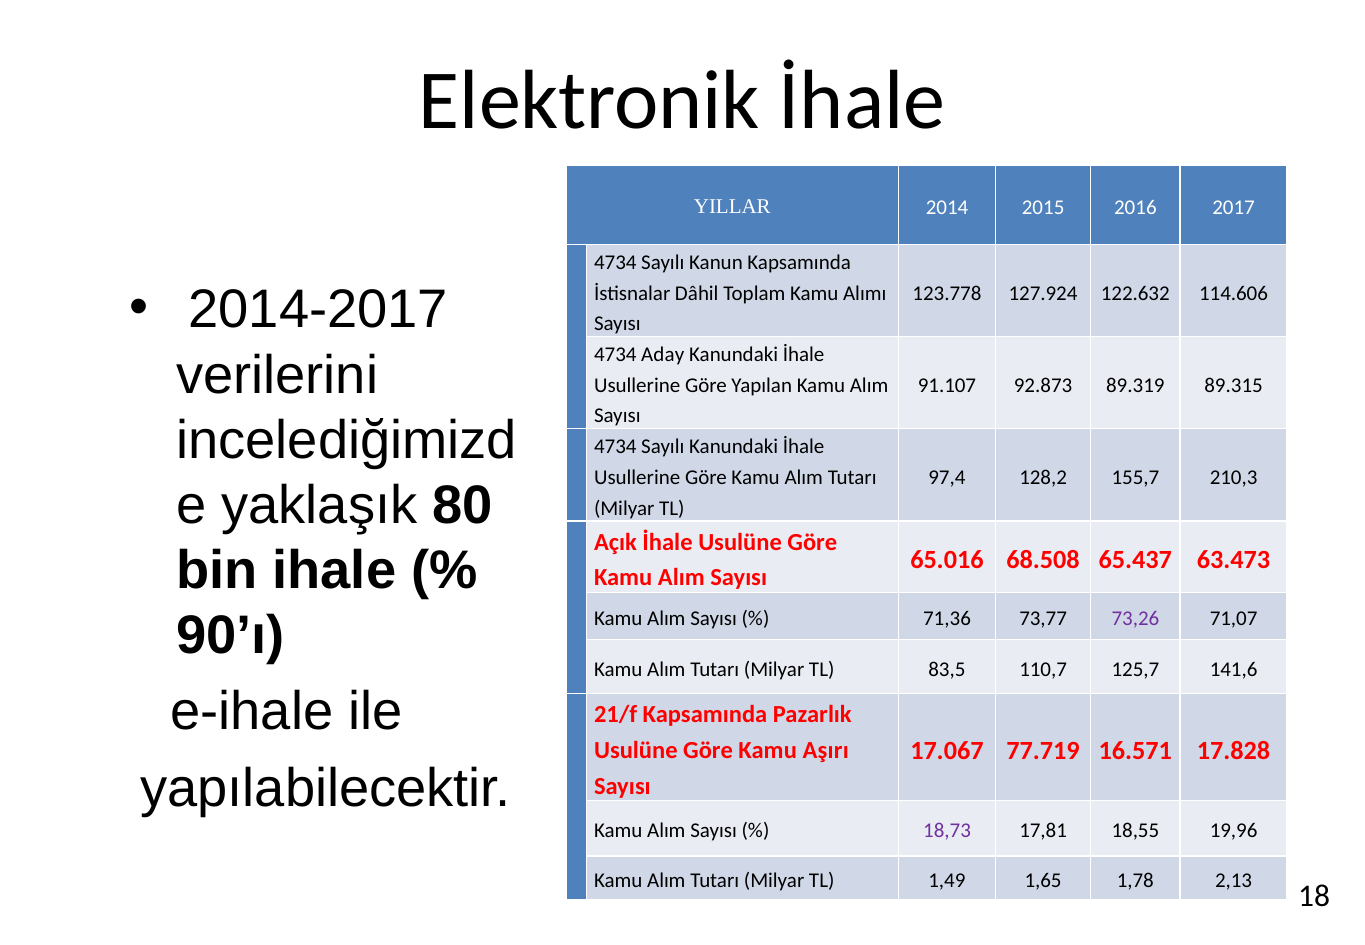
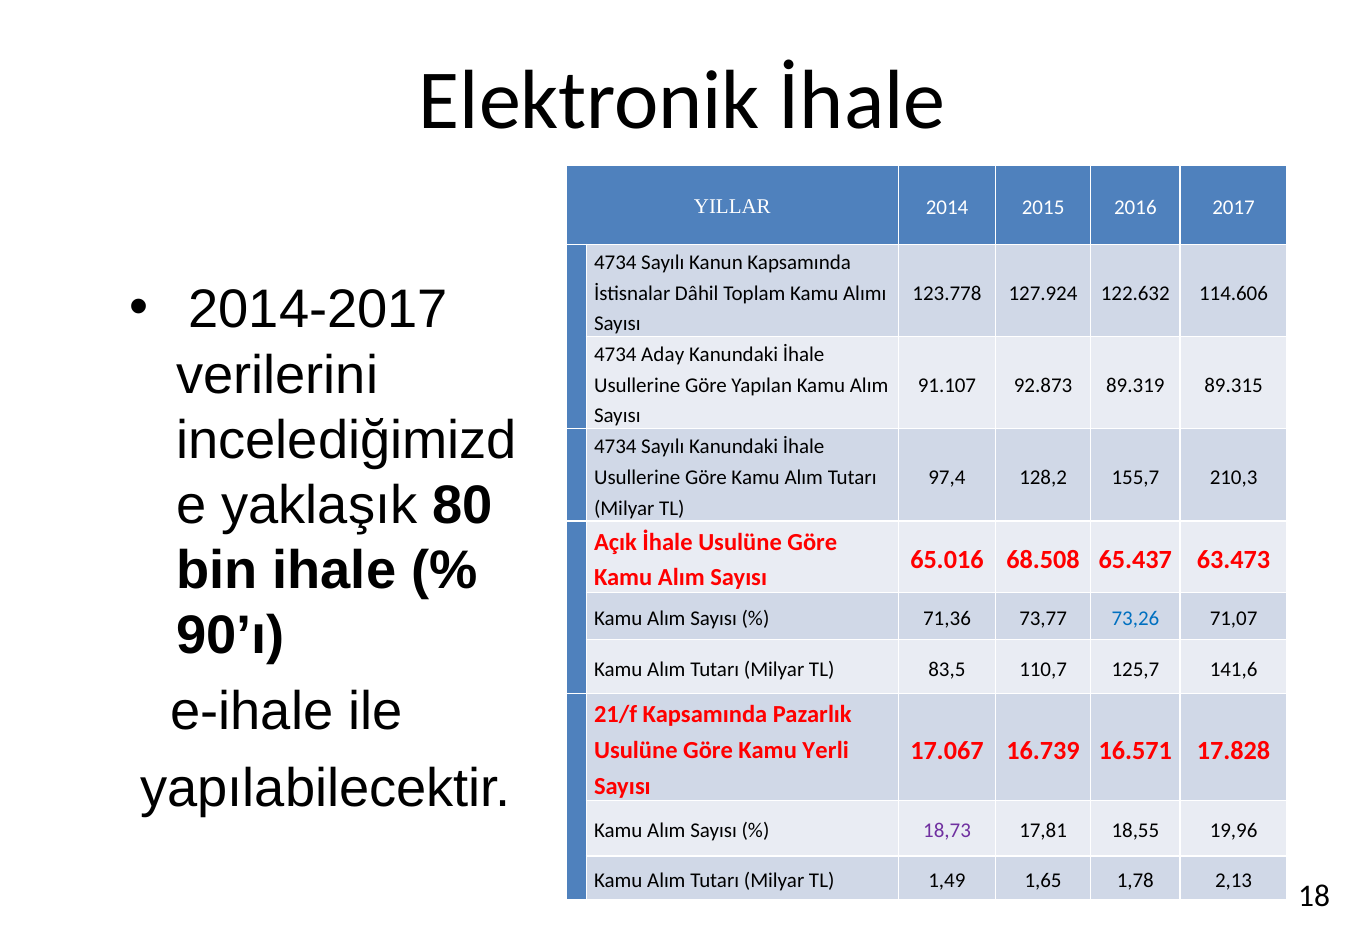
73,26 colour: purple -> blue (1135, 619)
77.719: 77.719 -> 16.739 (1043, 751)
Aşırı: Aşırı -> Yerli (826, 750)
